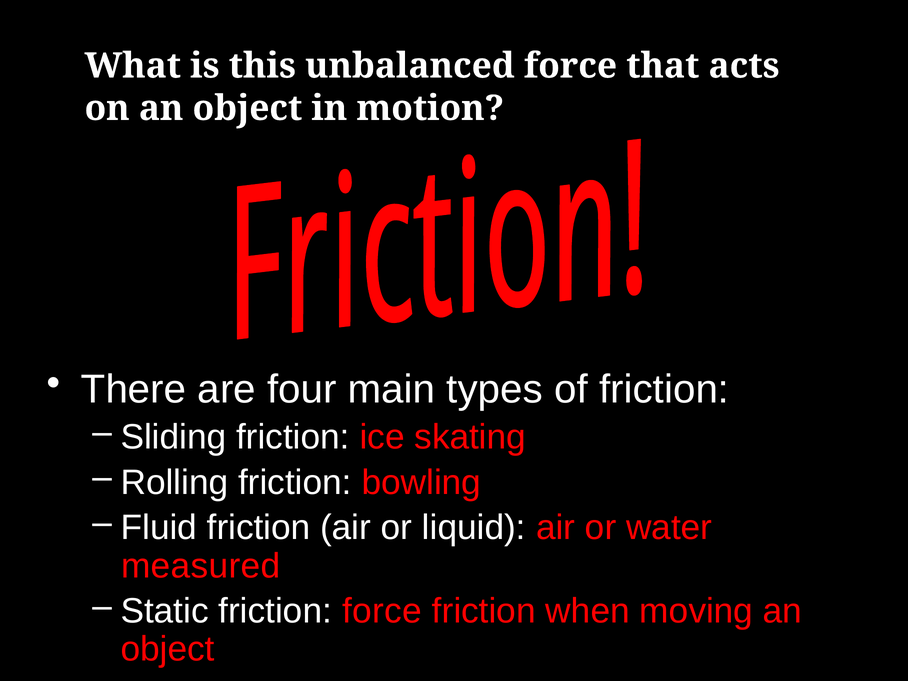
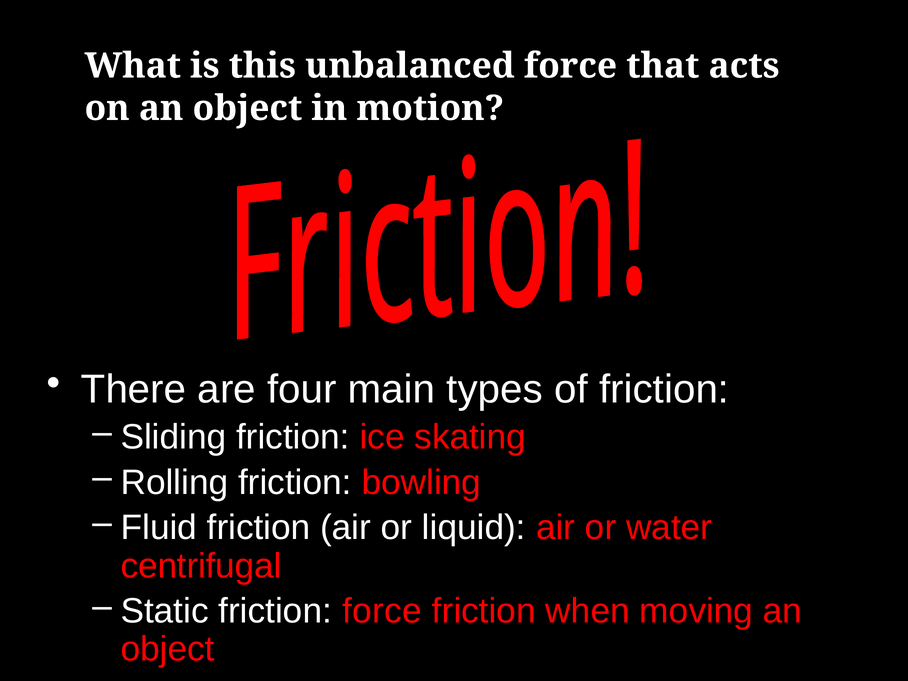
measured: measured -> centrifugal (201, 566)
